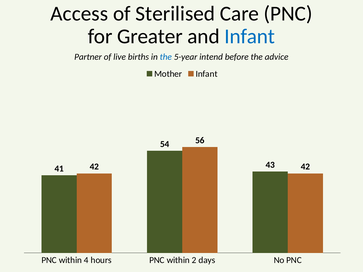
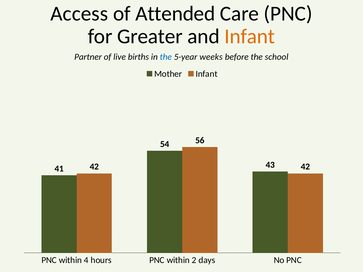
Sterilised: Sterilised -> Attended (175, 14)
Infant colour: blue -> orange (250, 36)
intend: intend -> weeks (211, 57)
advice: advice -> school (277, 57)
